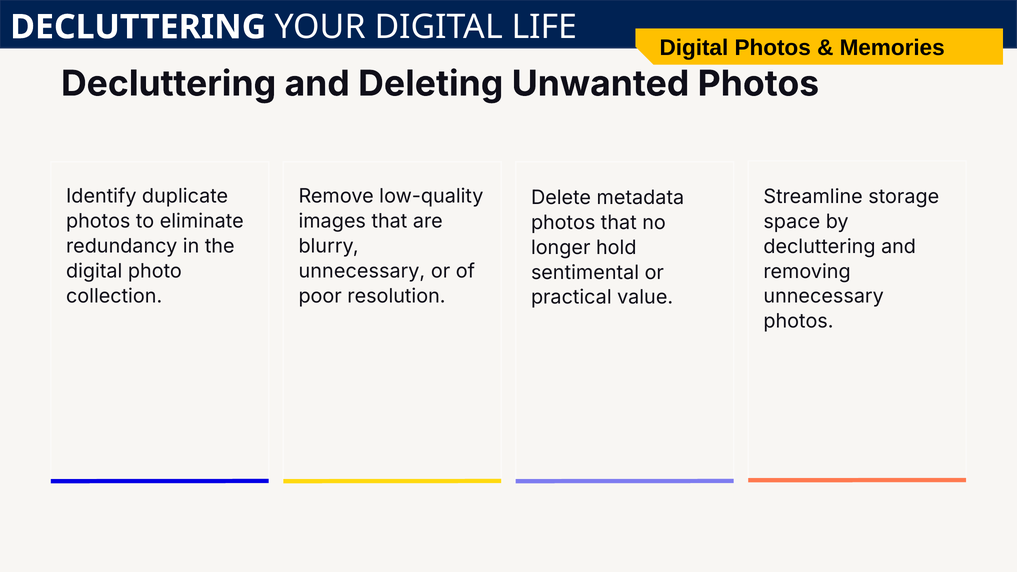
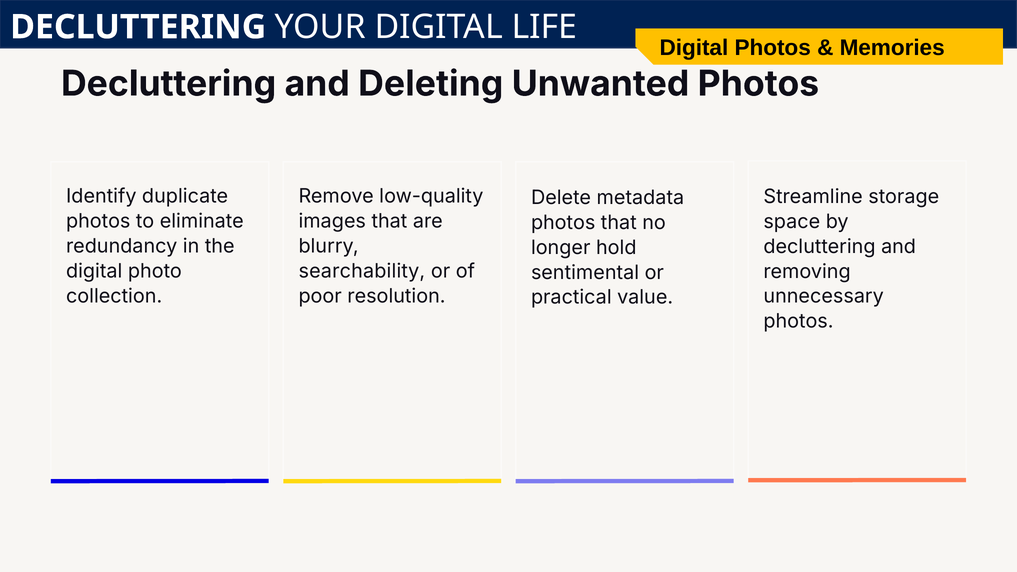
unnecessary: unnecessary -> searchability (362, 271)
